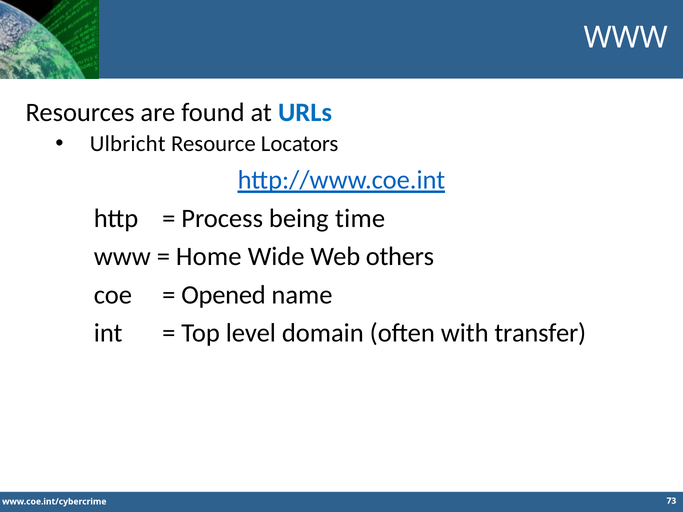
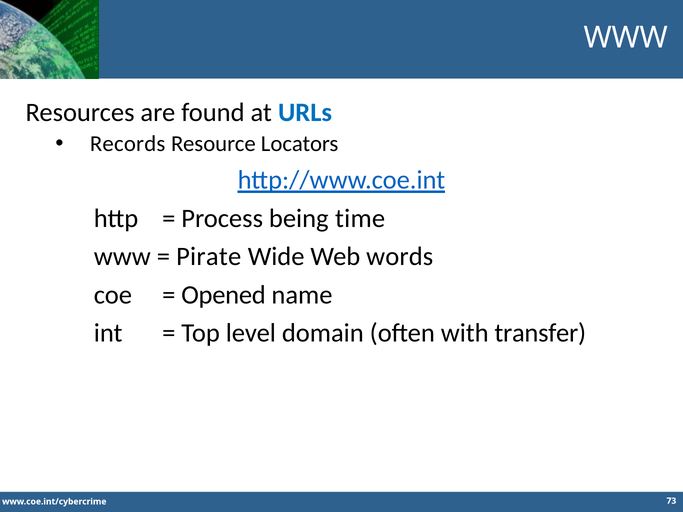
Ulbricht: Ulbricht -> Records (128, 144)
Home: Home -> Pirate (209, 257)
others: others -> words (400, 257)
